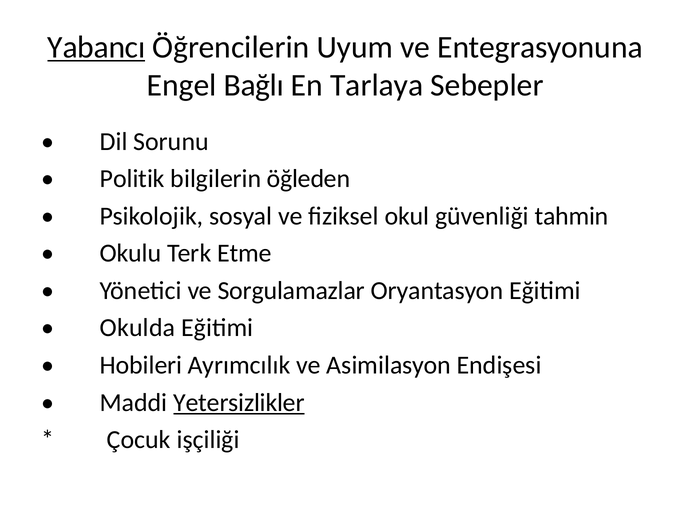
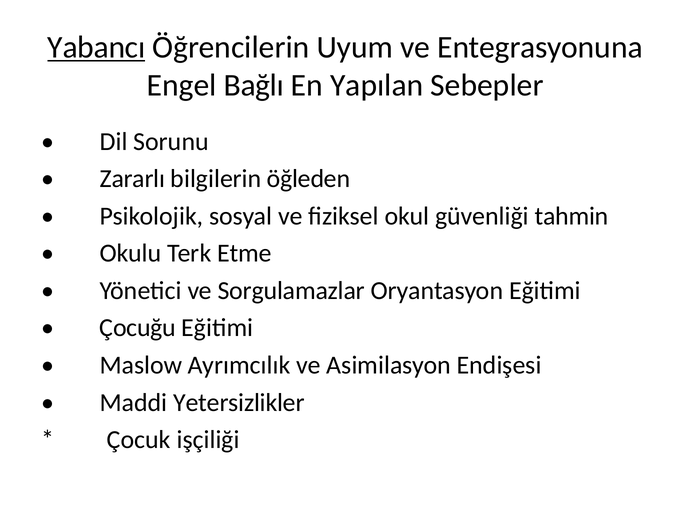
Tarlaya: Tarlaya -> Yapılan (377, 85)
Politik: Politik -> Zararlı (132, 179)
Okulda: Okulda -> Çocuğu (138, 328)
Hobileri: Hobileri -> Maslow (141, 365)
Yetersizlikler underline: present -> none (239, 403)
